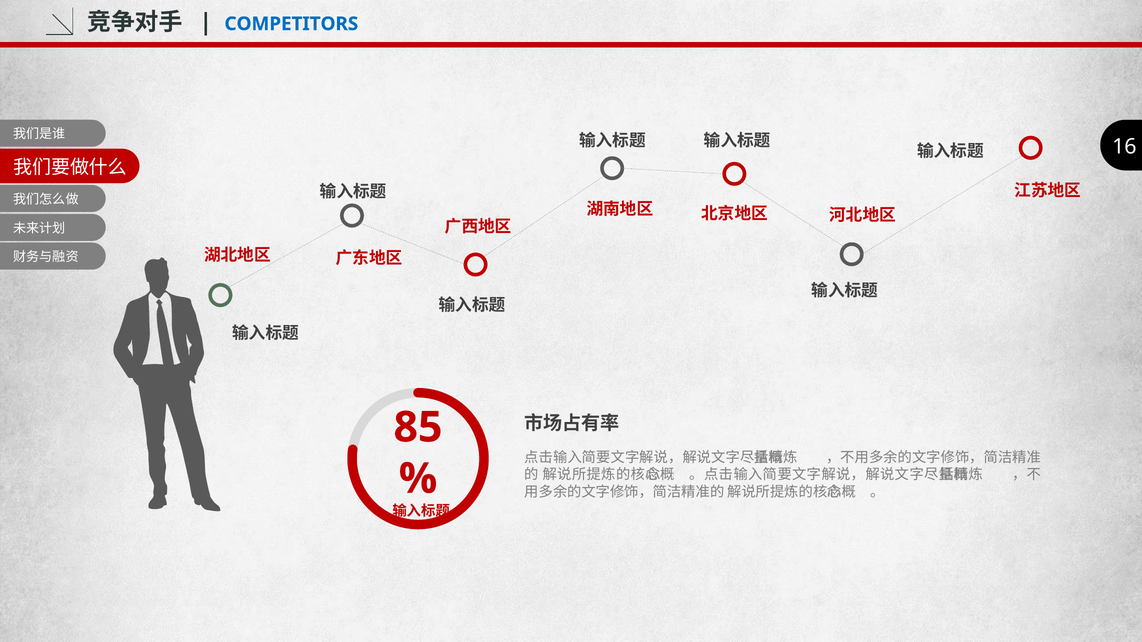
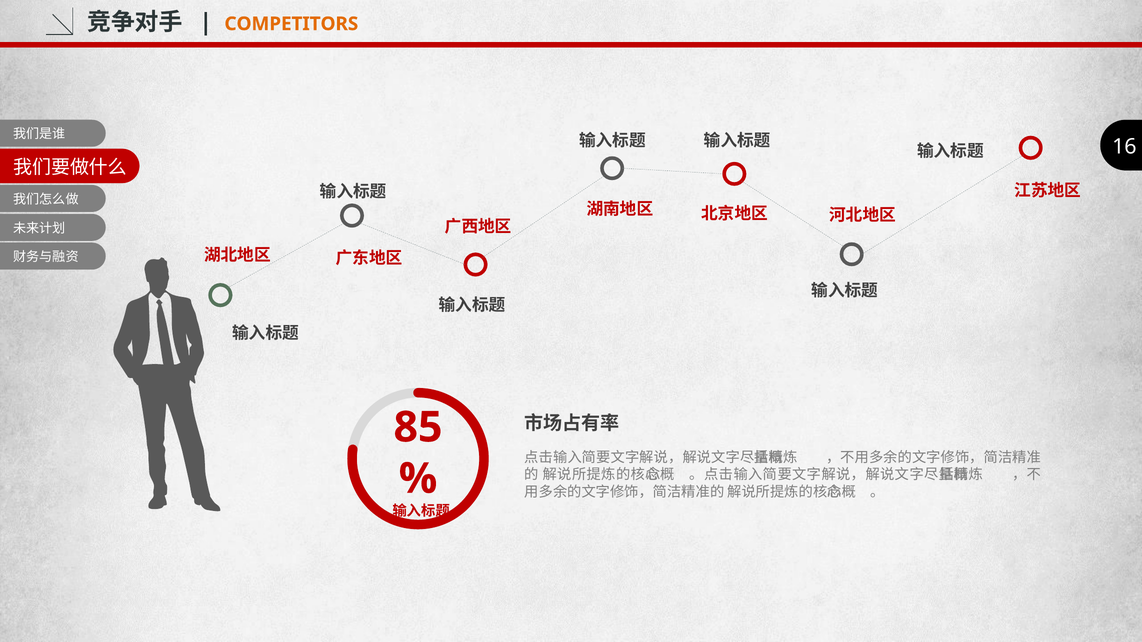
COMPETITORS colour: blue -> orange (291, 24)
